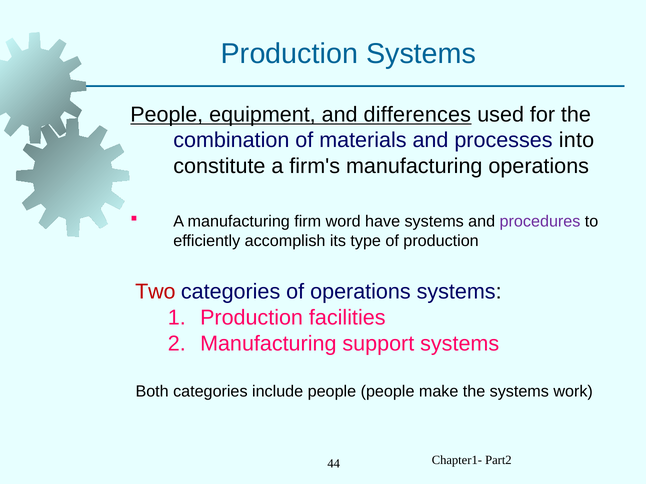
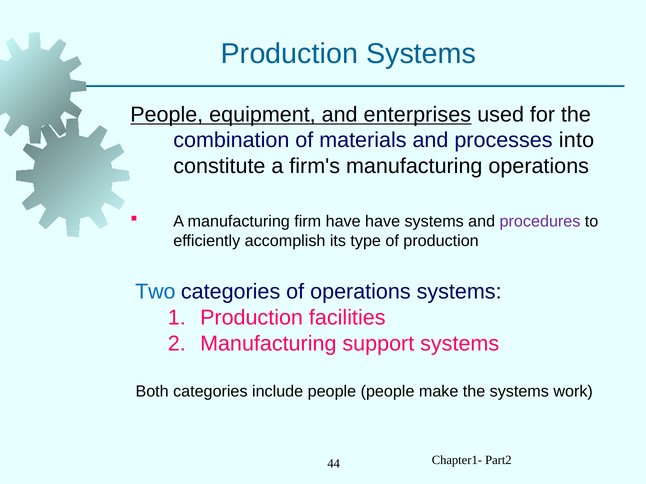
differences: differences -> enterprises (417, 115)
firm word: word -> have (343, 222)
Two colour: red -> blue (155, 292)
